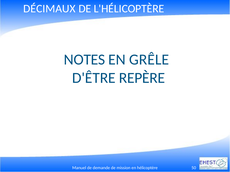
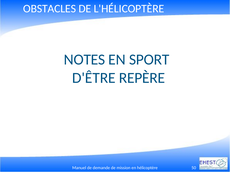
DÉCIMAUX: DÉCIMAUX -> OBSTACLES (50, 9)
GRÊLE: GRÊLE -> SPORT (149, 60)
